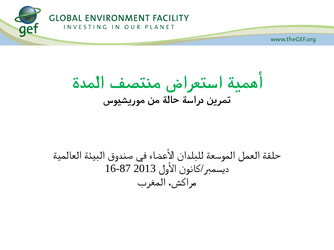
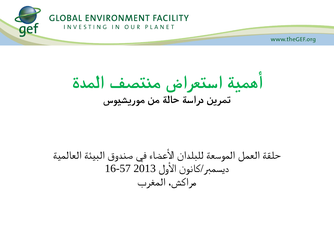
16-87: 16-87 -> 16-57 (118, 169)
